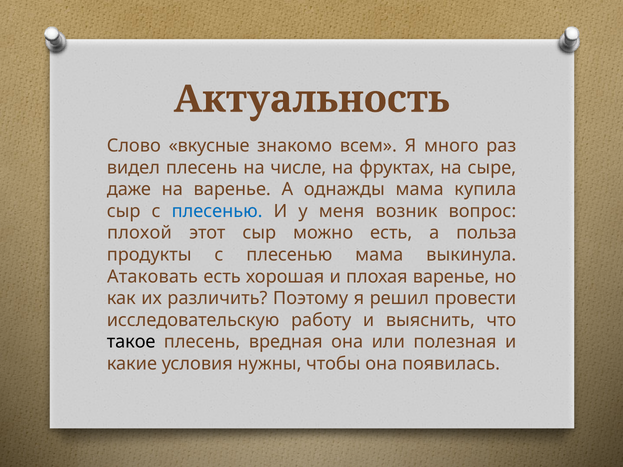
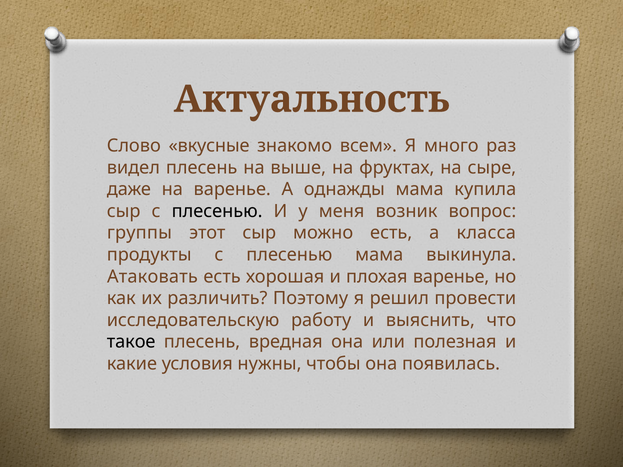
числе: числе -> выше (298, 168)
плесенью colour: blue -> black (217, 211)
плохой: плохой -> группы (139, 233)
польза: польза -> класса (486, 233)
